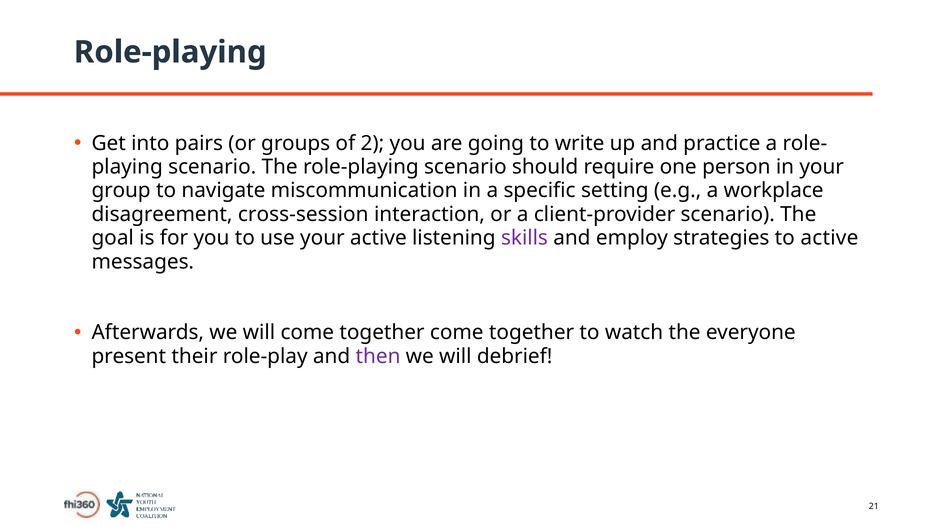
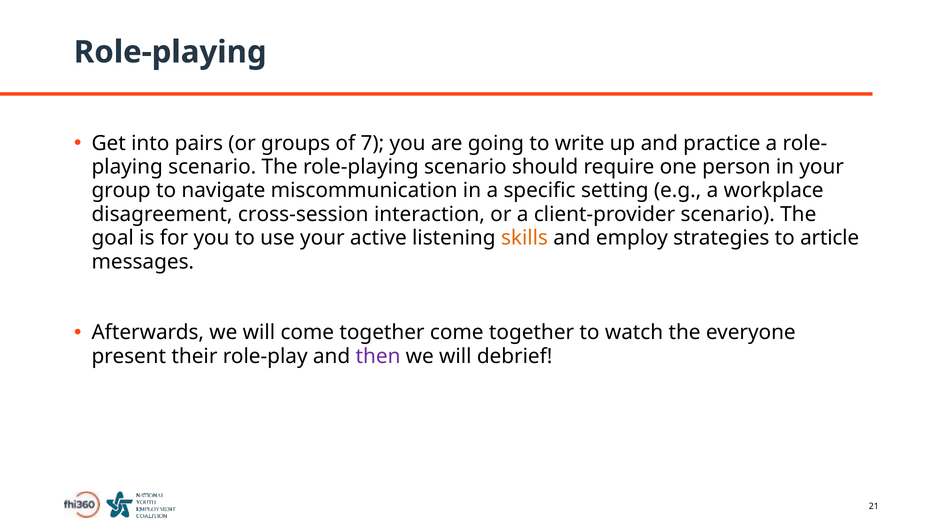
2: 2 -> 7 (372, 143)
skills colour: purple -> orange (524, 238)
to active: active -> article (830, 238)
